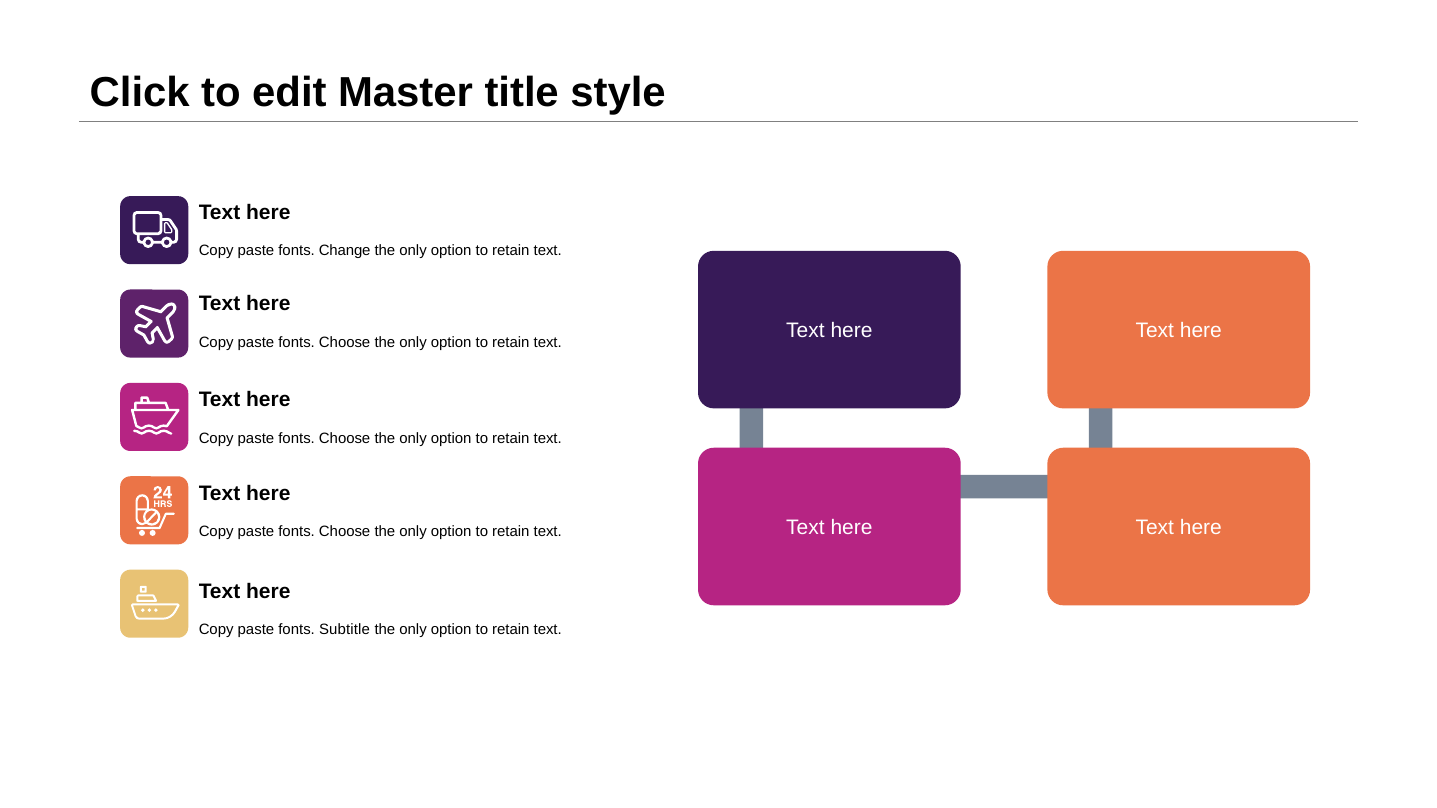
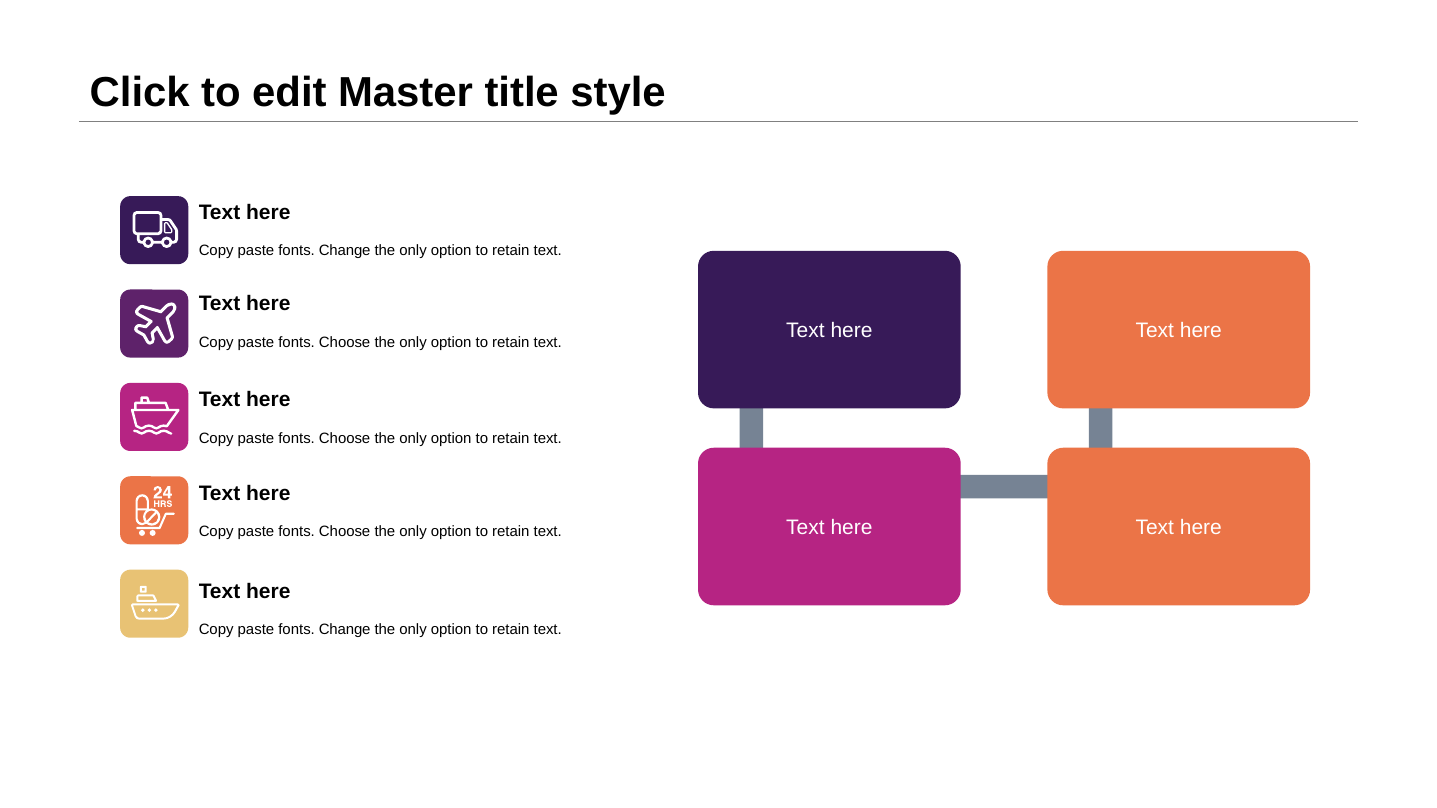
Subtitle: Subtitle -> Change (345, 630)
